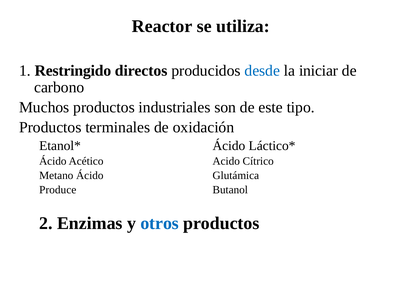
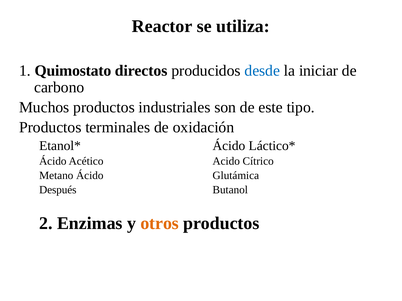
Restringido: Restringido -> Quimostato (73, 71)
Produce: Produce -> Después (58, 190)
otros colour: blue -> orange (160, 224)
